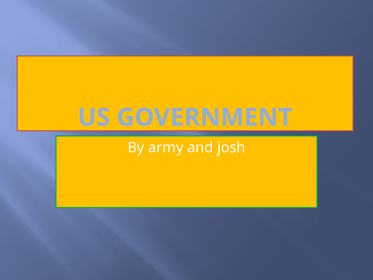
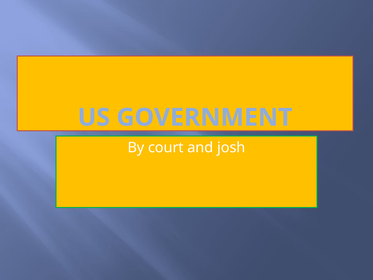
army: army -> court (166, 147)
